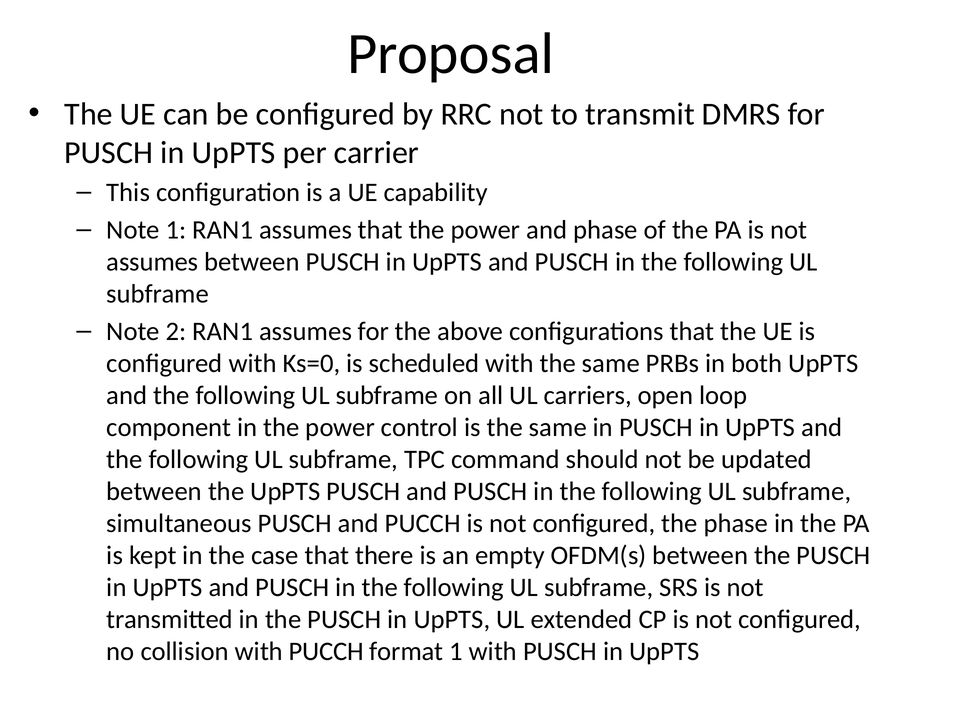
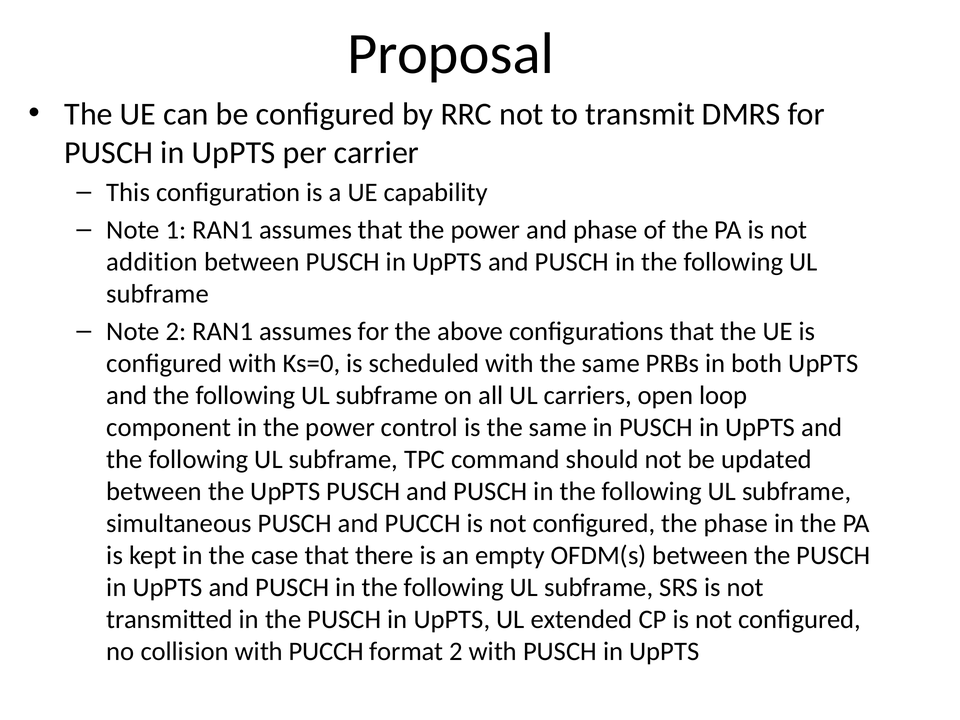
assumes: assumes -> addition (152, 262)
format 1: 1 -> 2 (456, 651)
